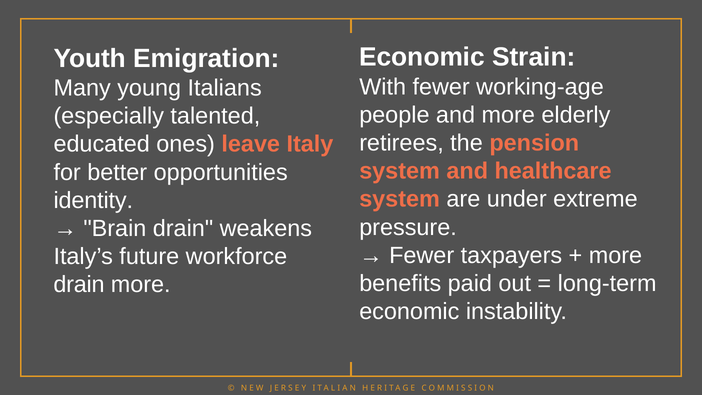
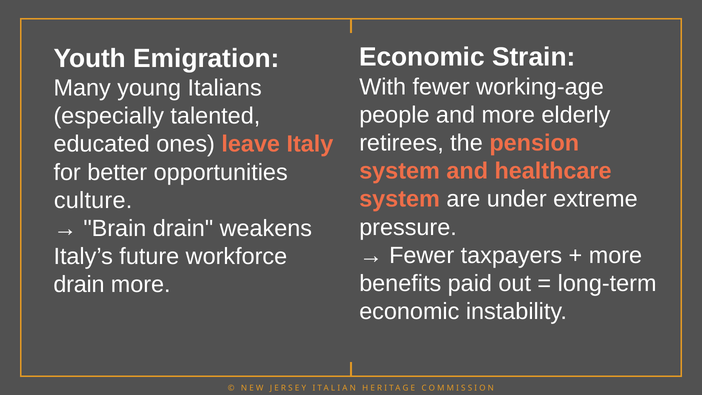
identity: identity -> culture (93, 200)
